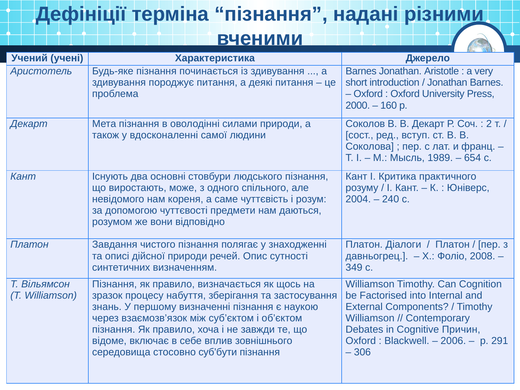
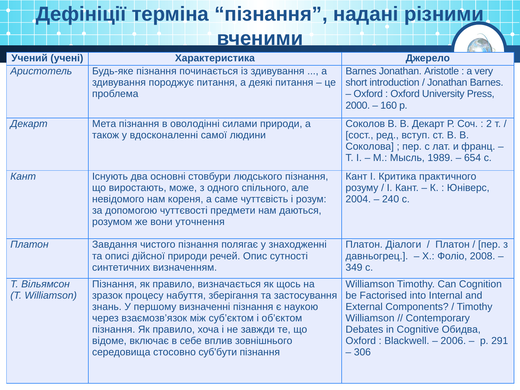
відповідно: відповідно -> уточнення (200, 222)
Причин: Причин -> Обидва (461, 330)
